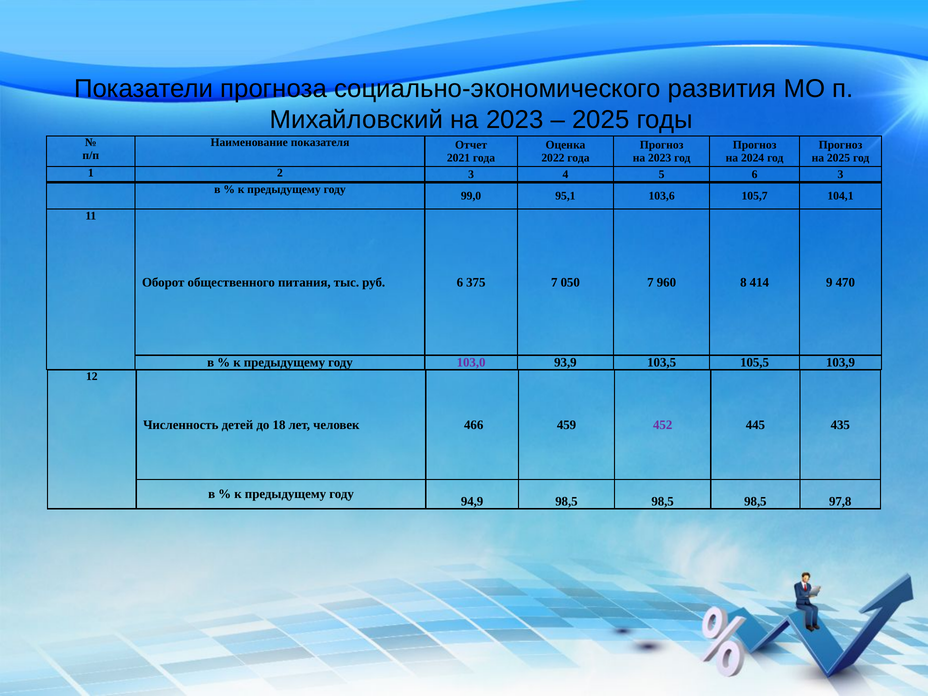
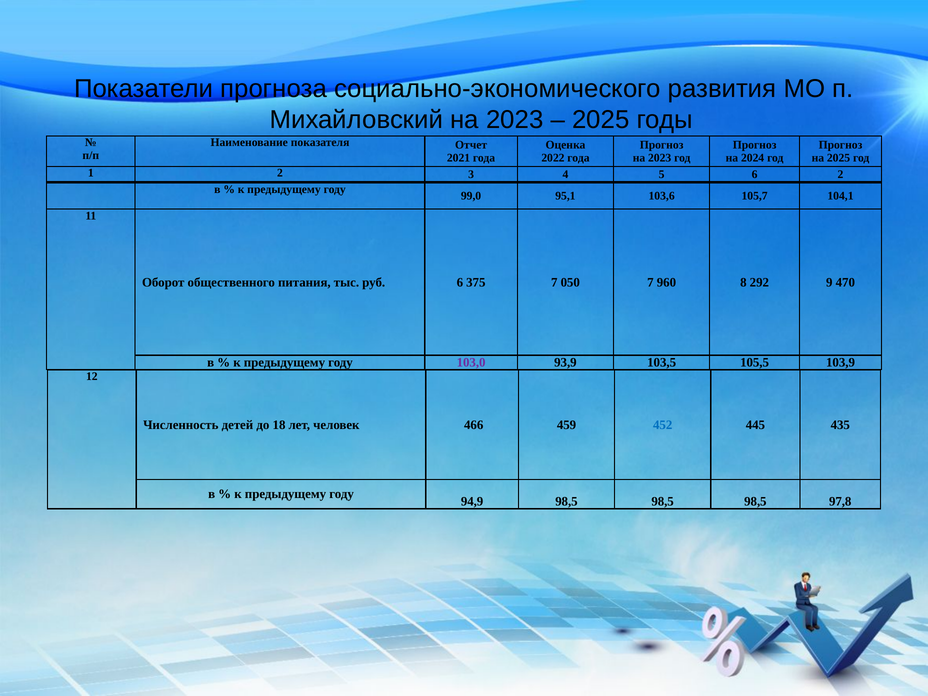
6 3: 3 -> 2 (841, 174)
414: 414 -> 292 (759, 282)
452 colour: purple -> blue (663, 425)
